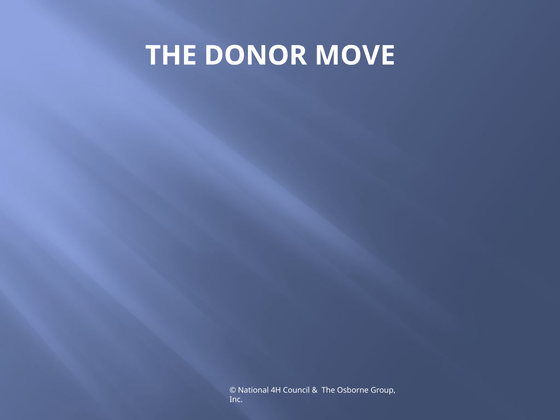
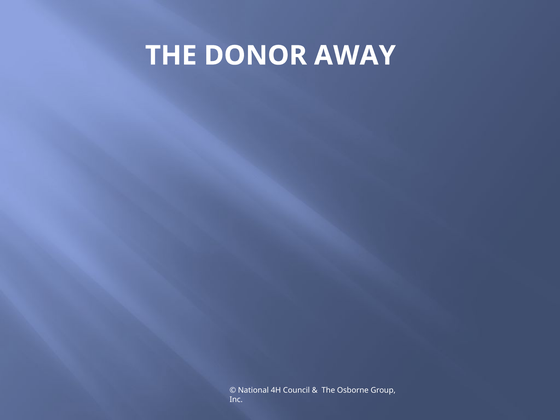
MOVE: MOVE -> AWAY (355, 56)
